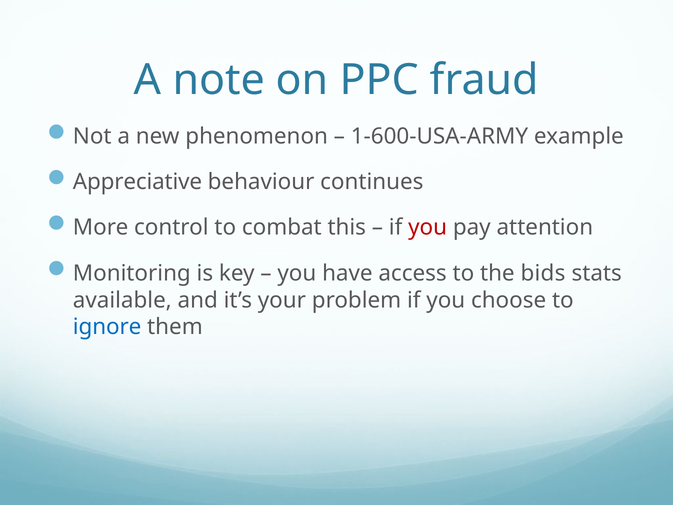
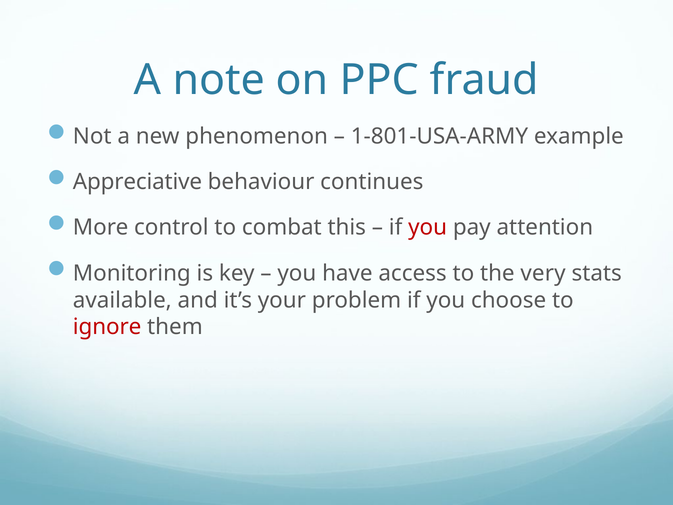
1-600-USA-ARMY: 1-600-USA-ARMY -> 1-801-USA-ARMY (439, 136)
bids: bids -> very (543, 273)
ignore colour: blue -> red (107, 327)
